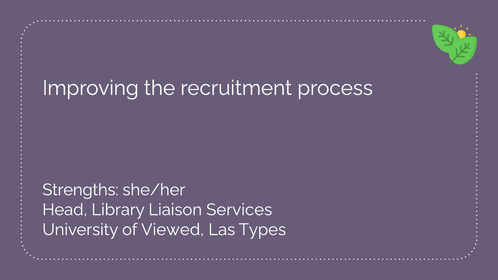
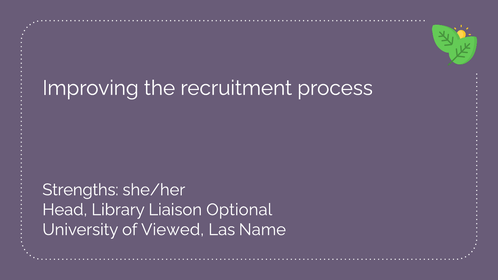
Services: Services -> Optional (239, 210)
Types: Types -> Name (262, 230)
